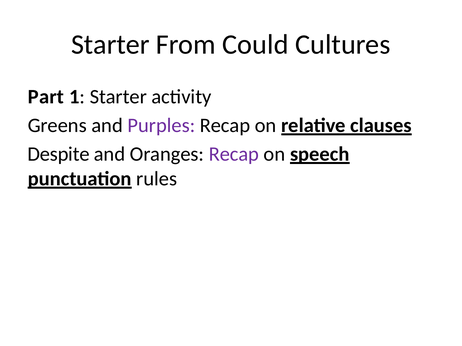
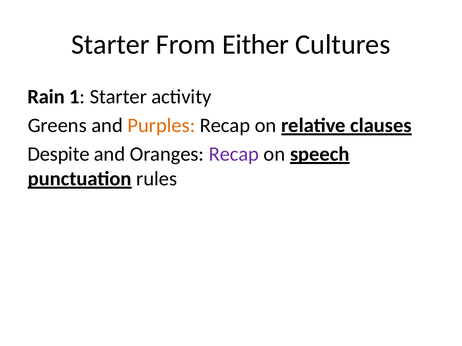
Could: Could -> Either (256, 45)
Part: Part -> Rain (46, 97)
Purples colour: purple -> orange (161, 126)
